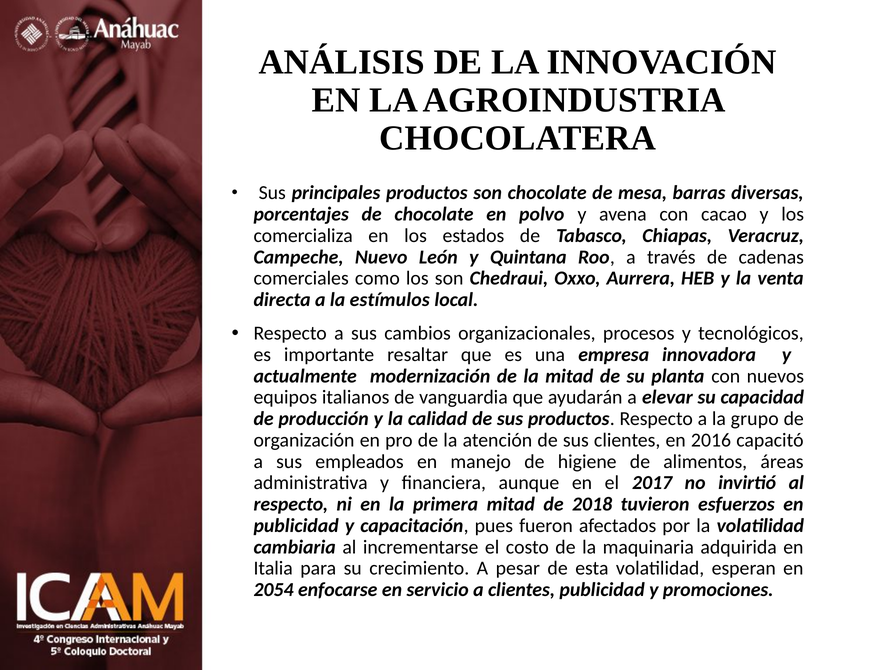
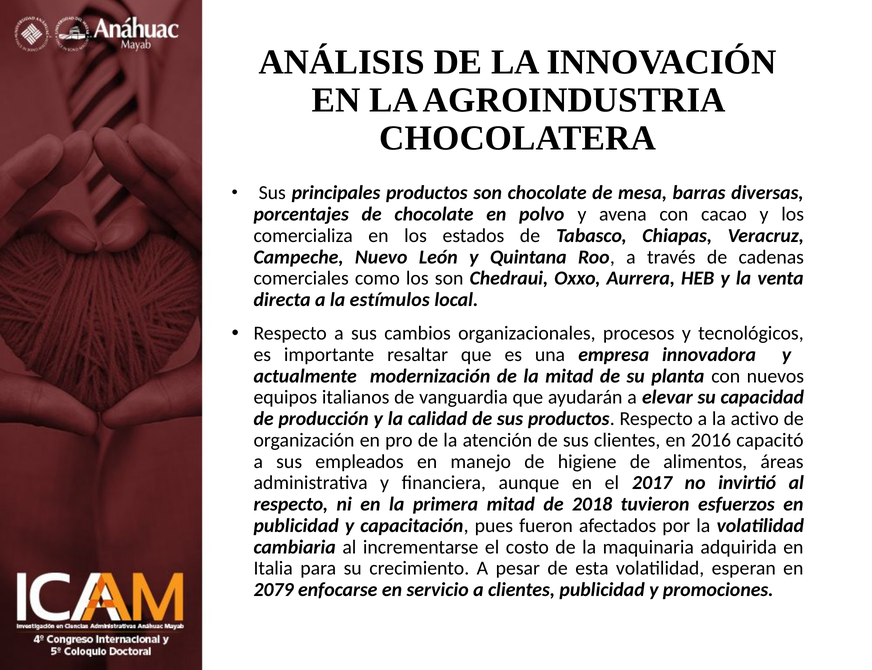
grupo: grupo -> activo (755, 419)
2054: 2054 -> 2079 (274, 589)
